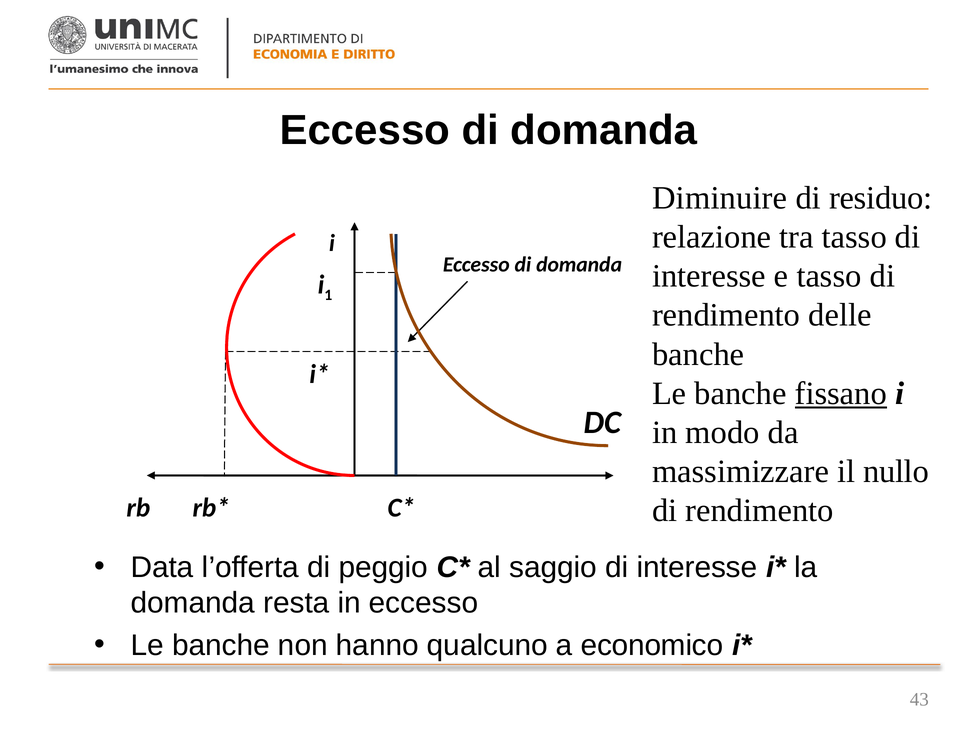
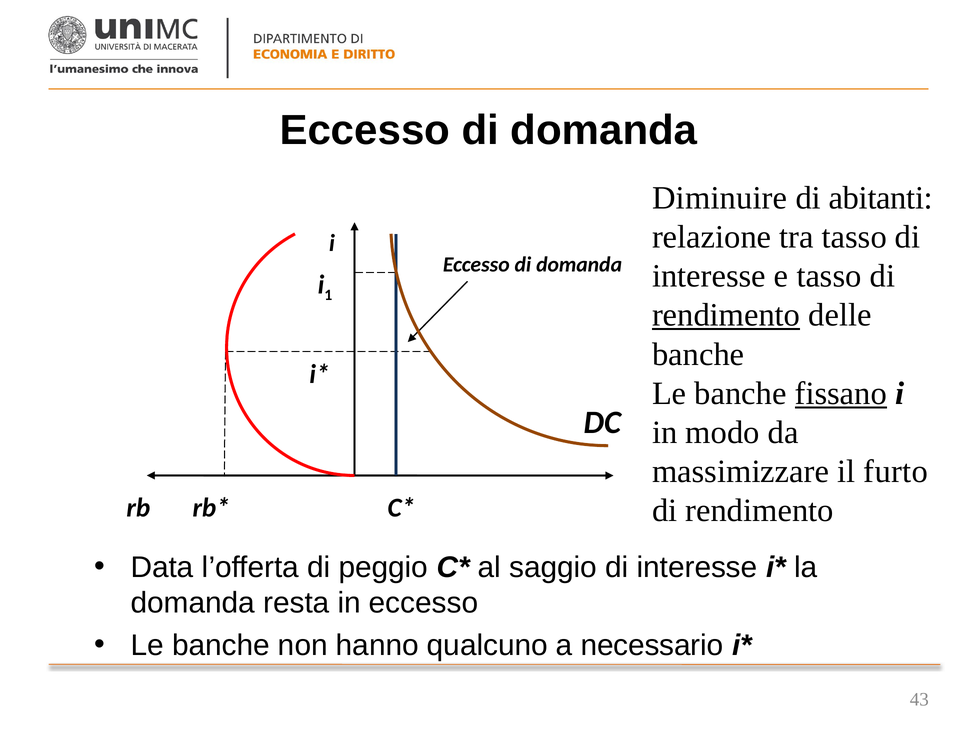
residuo: residuo -> abitanti (881, 198)
rendimento underline: none -> present (726, 316)
nullo: nullo -> furto (896, 472)
economico: economico -> necessario (652, 646)
